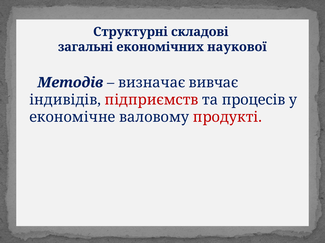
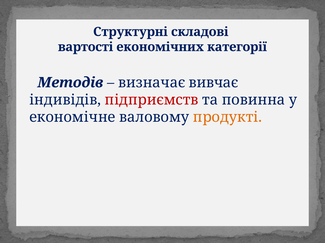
загальні: загальні -> вартості (86, 47)
наукової: наукової -> категорії (237, 47)
процесів: процесів -> повинна (254, 100)
продукті colour: red -> orange (227, 117)
